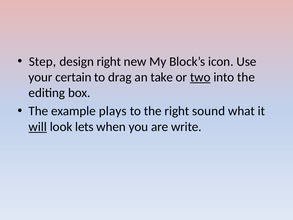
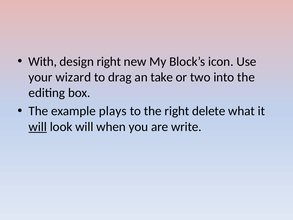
Step: Step -> With (43, 61)
certain: certain -> wizard (73, 77)
two underline: present -> none (200, 77)
sound: sound -> delete (209, 111)
look lets: lets -> will (84, 127)
